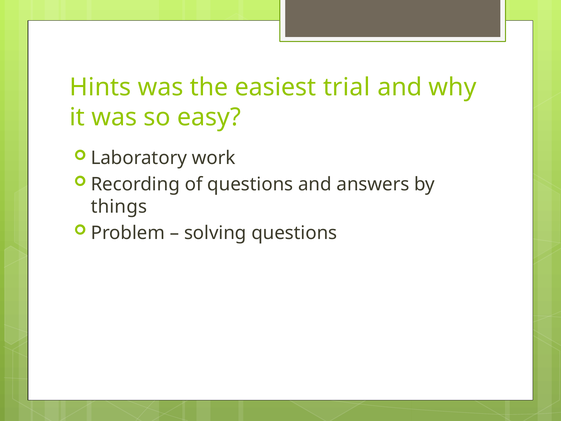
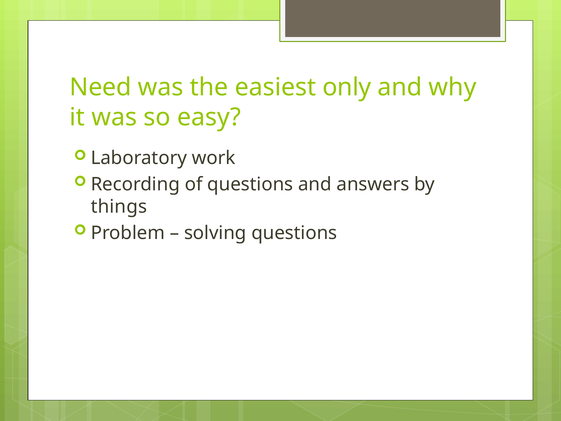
Hints: Hints -> Need (101, 87)
trial: trial -> only (347, 87)
